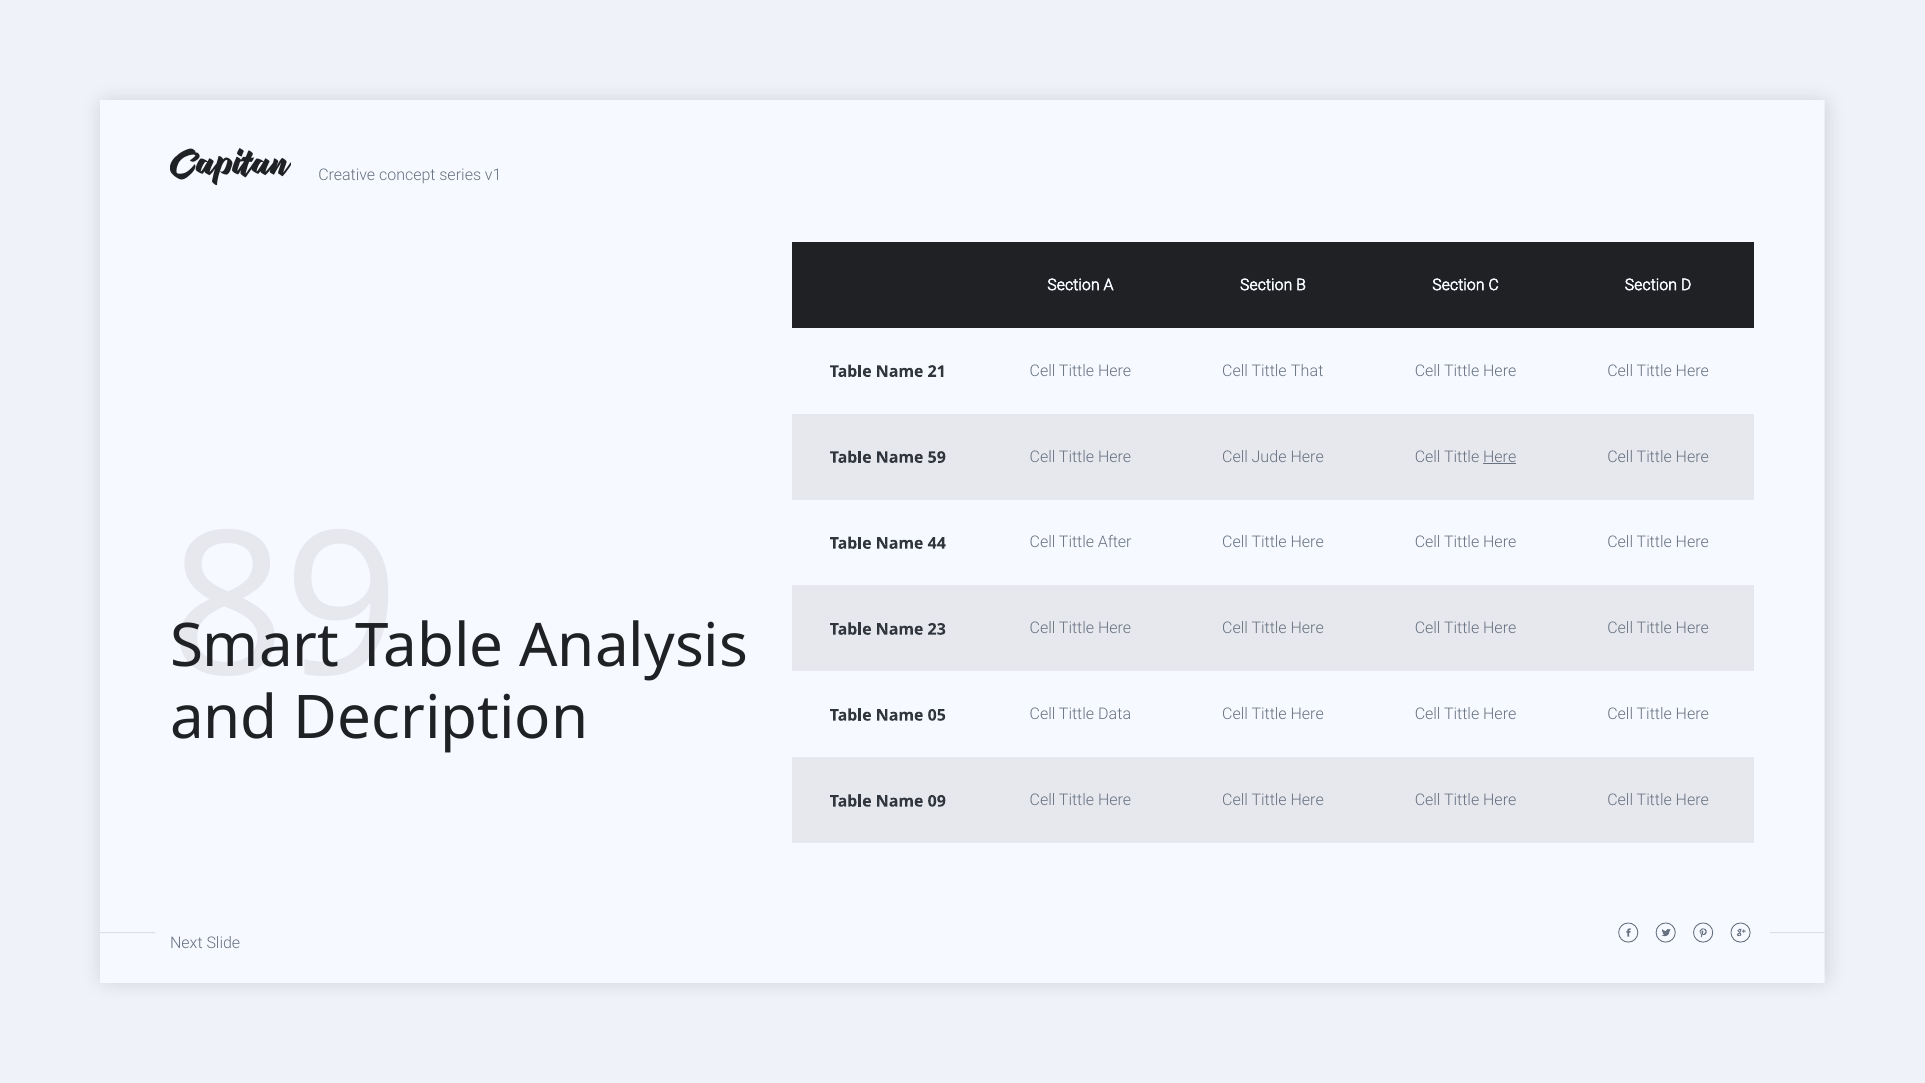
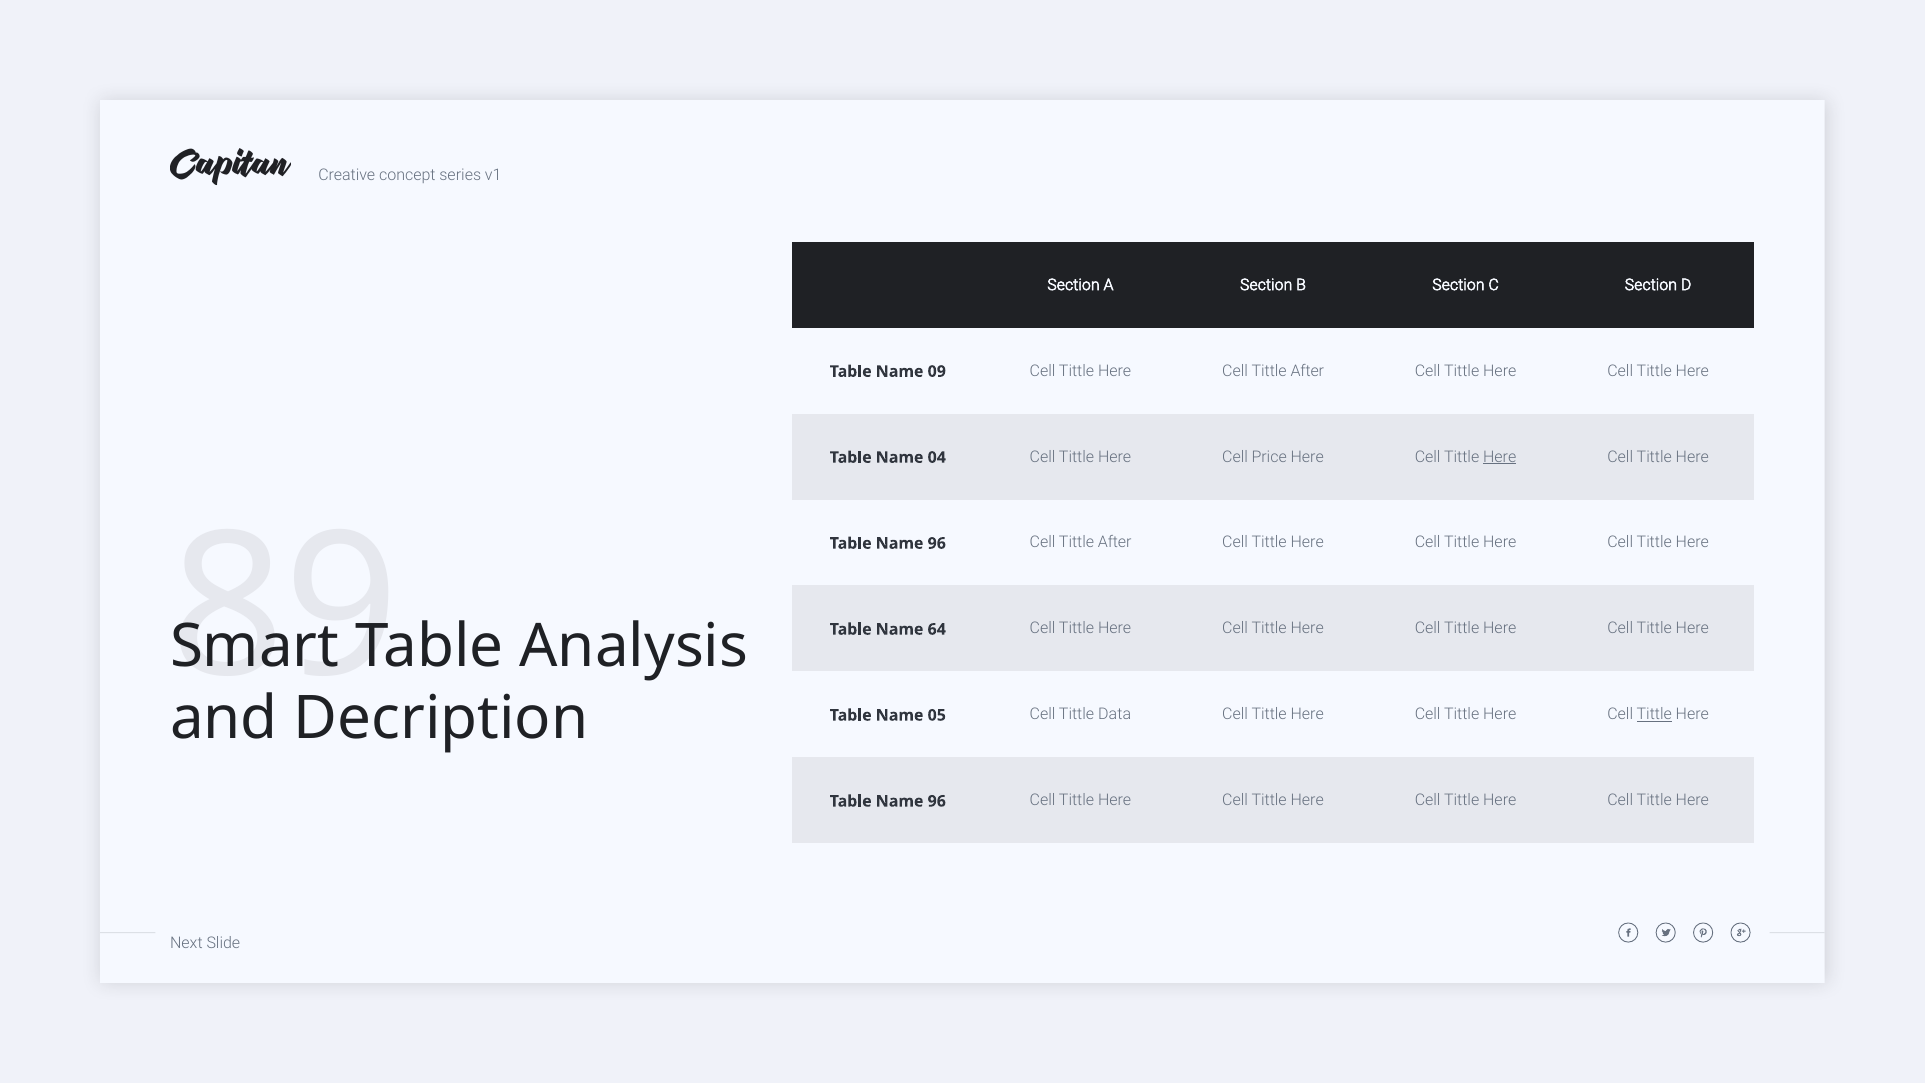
21: 21 -> 09 (937, 371)
Here Cell Tittle That: That -> After (1307, 371)
59: 59 -> 04 (937, 457)
Jude: Jude -> Price (1269, 457)
44: 44 -> 96 (937, 543)
23: 23 -> 64 (937, 629)
Tittle underline: none -> present (1654, 714)
09: 09 -> 96 (937, 801)
